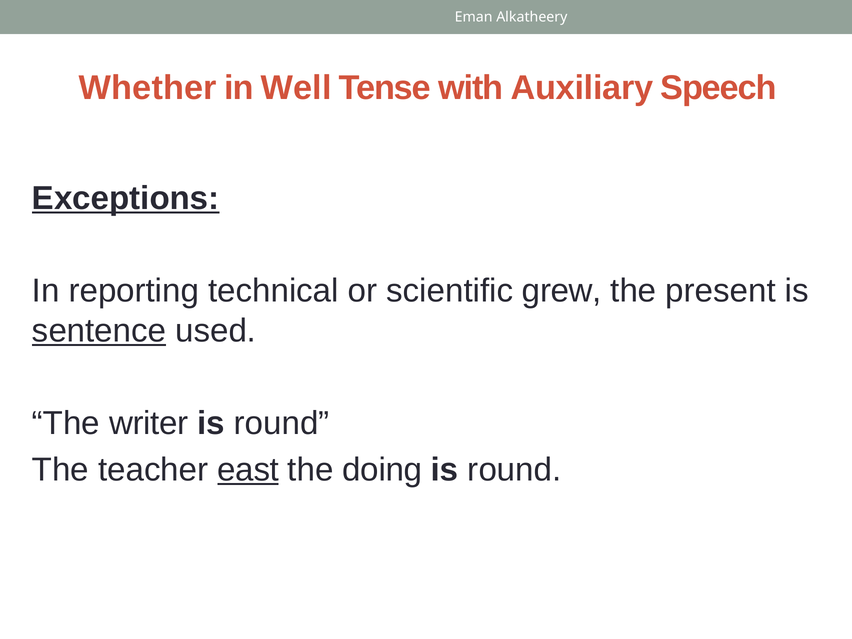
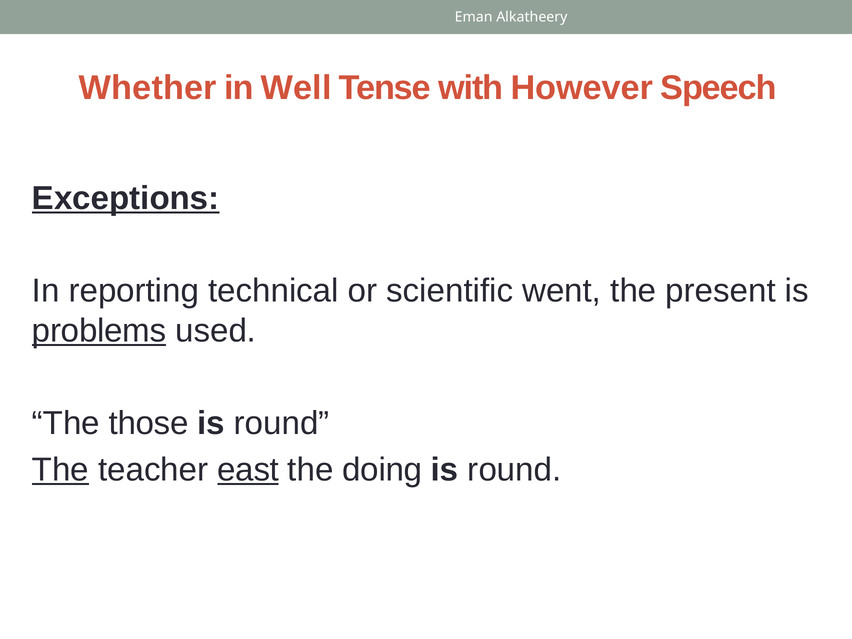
Auxiliary: Auxiliary -> However (582, 88)
grew: grew -> went (562, 291)
sentence: sentence -> problems (99, 331)
writer: writer -> those (149, 423)
The underline: none -> present (60, 470)
